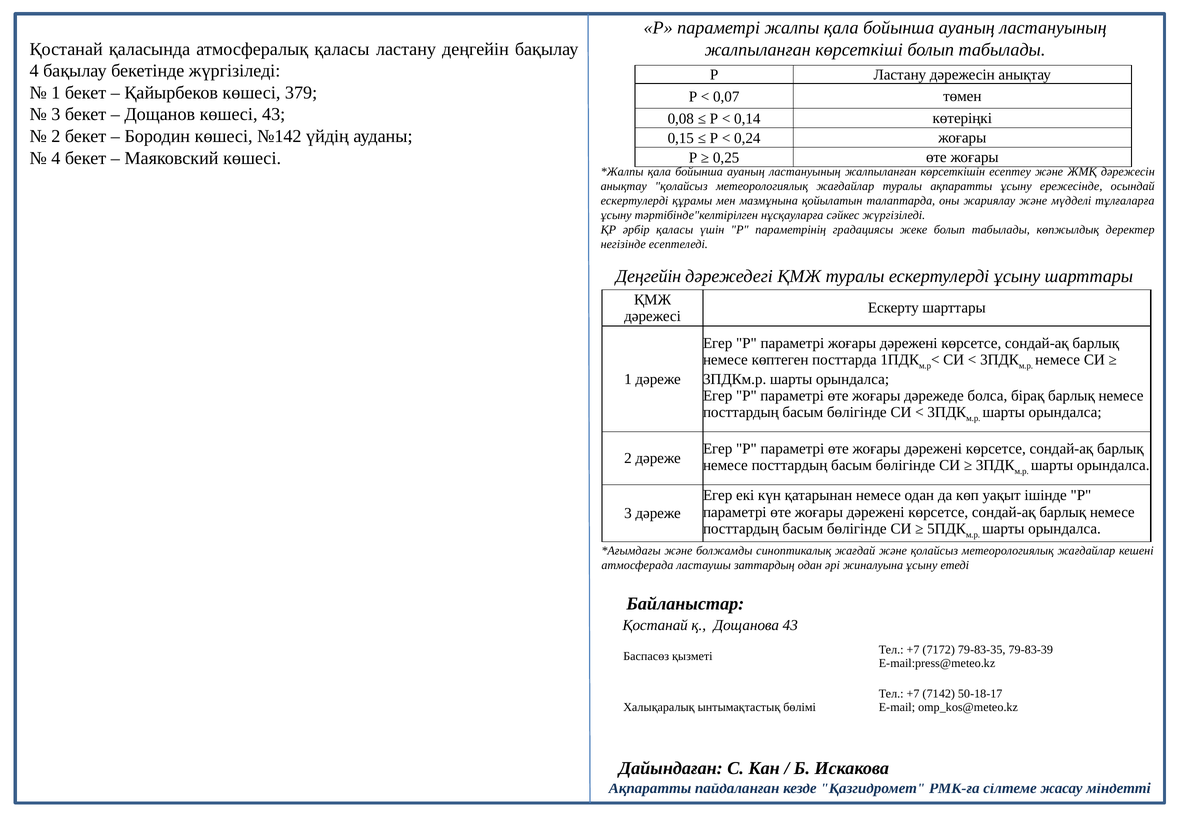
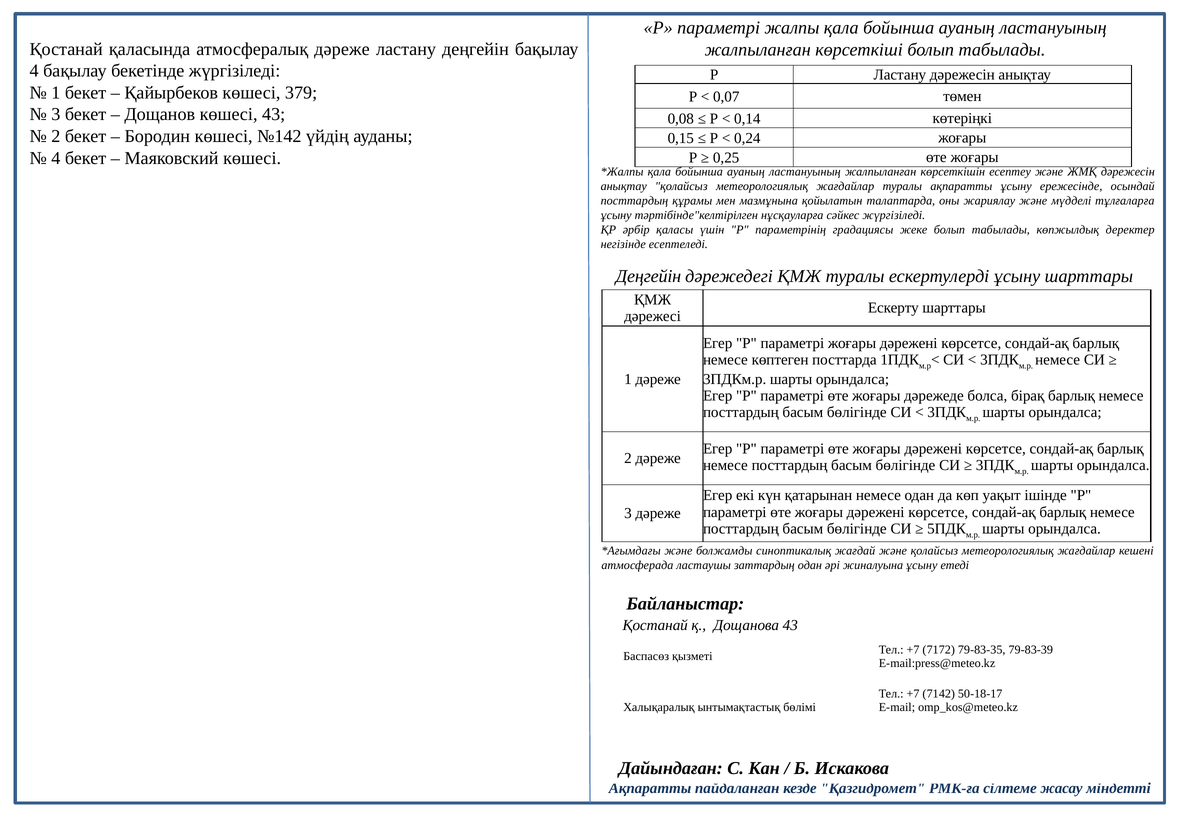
атмосфералық қаласы: қаласы -> дәреже (342, 49)
ескертулерді: ескертулерді -> посттардың (634, 201)
